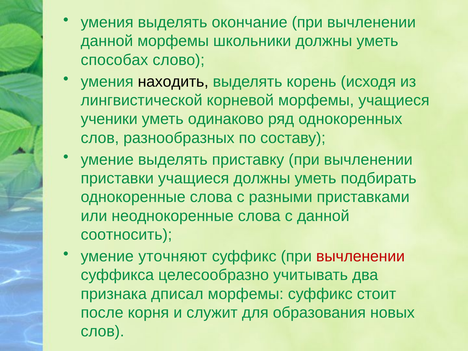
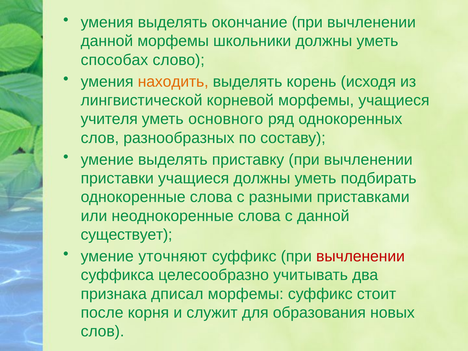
находить colour: black -> orange (173, 82)
ученики: ученики -> учителя (109, 119)
одинаково: одинаково -> основного (226, 119)
соотносить: соотносить -> существует (127, 235)
